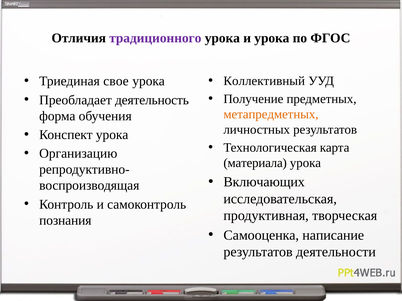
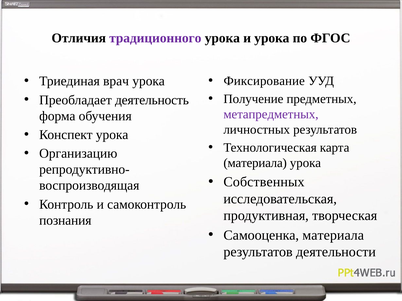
Коллективный: Коллективный -> Фиксирование (264, 81)
свое: свое -> врач (116, 81)
метапредметных colour: orange -> purple (271, 114)
Включающих: Включающих -> Собственных (264, 182)
Самооценка написание: написание -> материала (333, 235)
